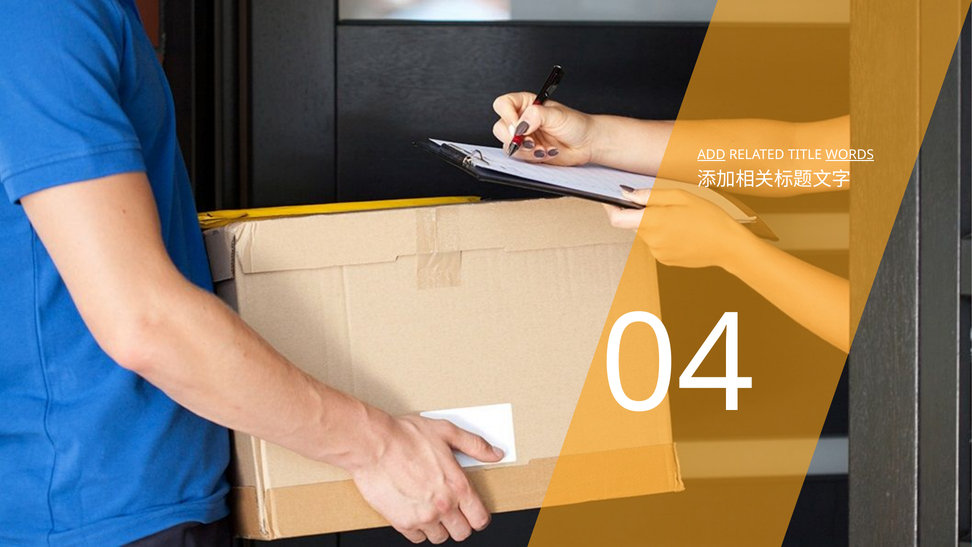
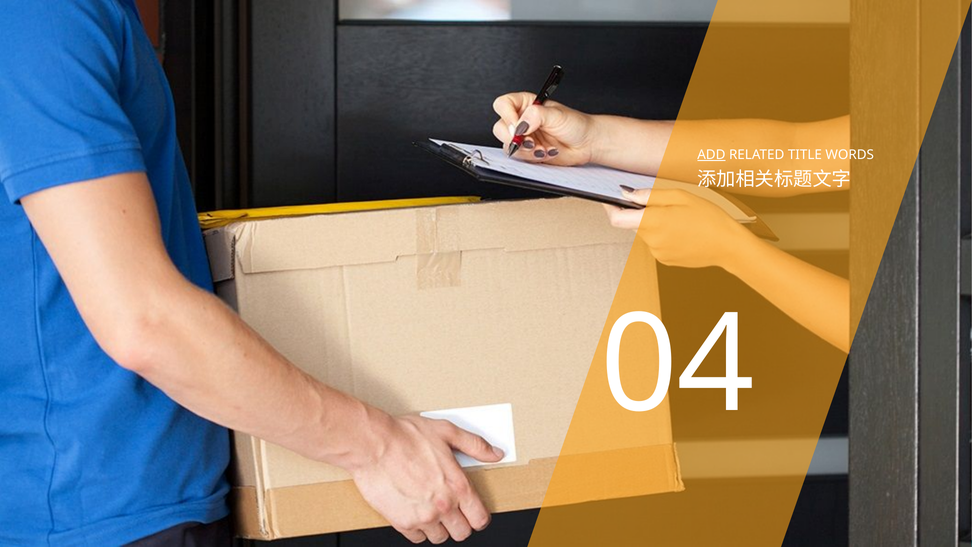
WORDS underline: present -> none (850, 155)
